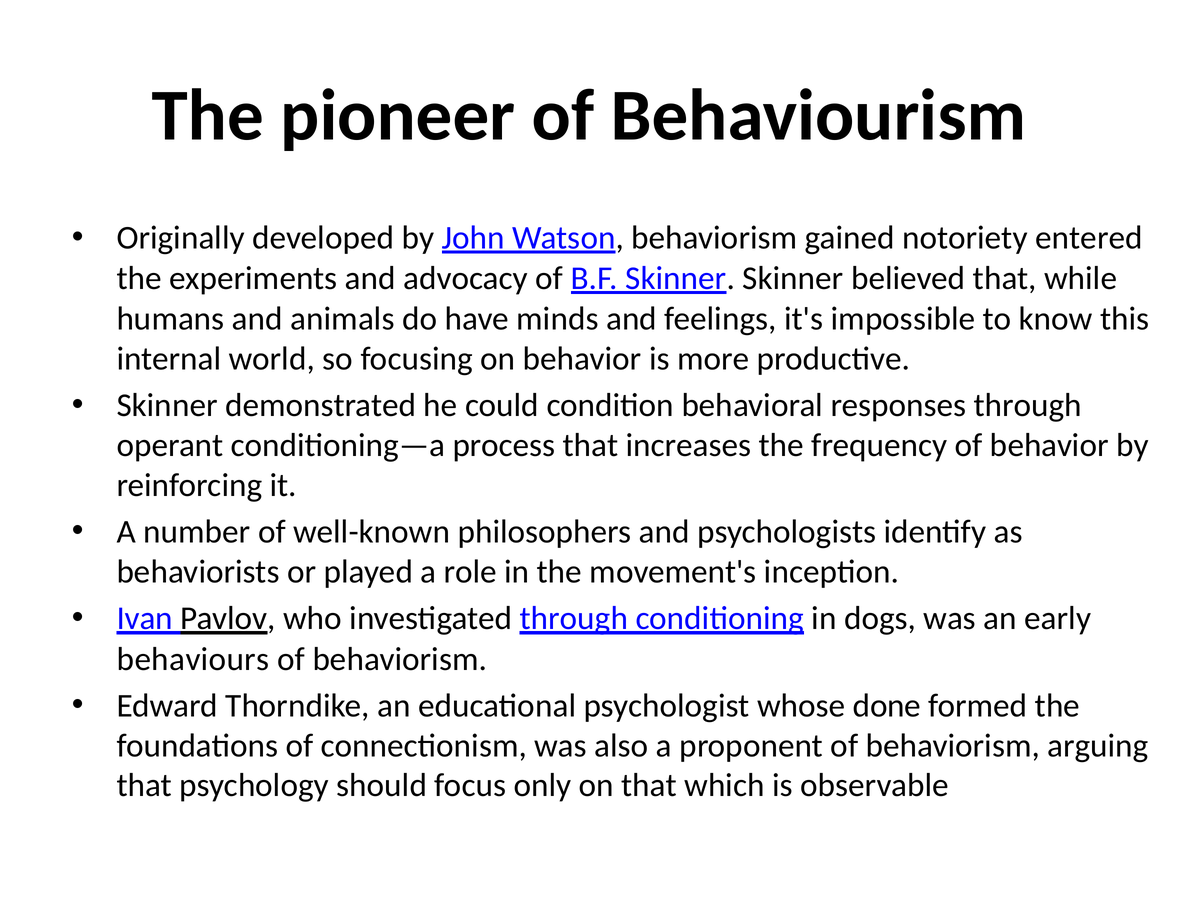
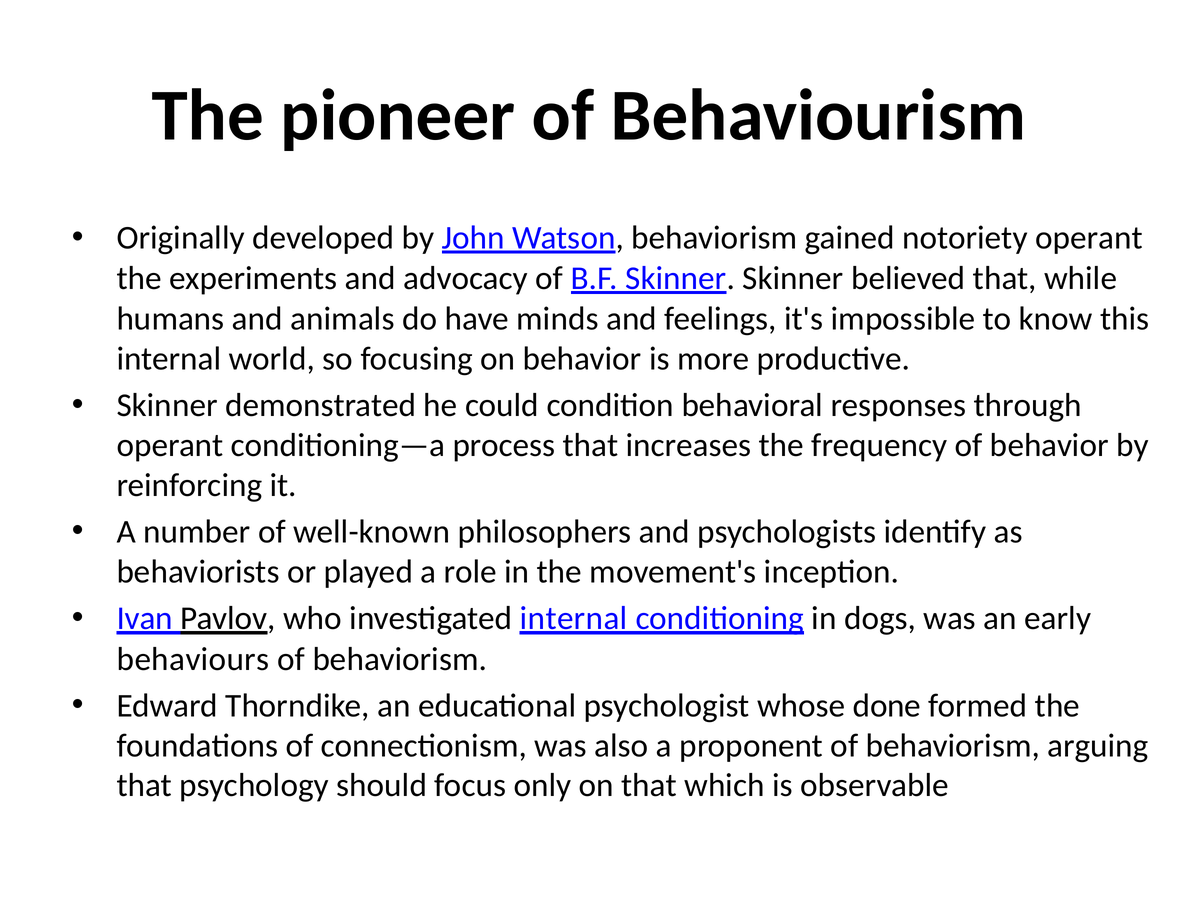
notoriety entered: entered -> operant (1089, 238)
investigated through: through -> internal (574, 618)
